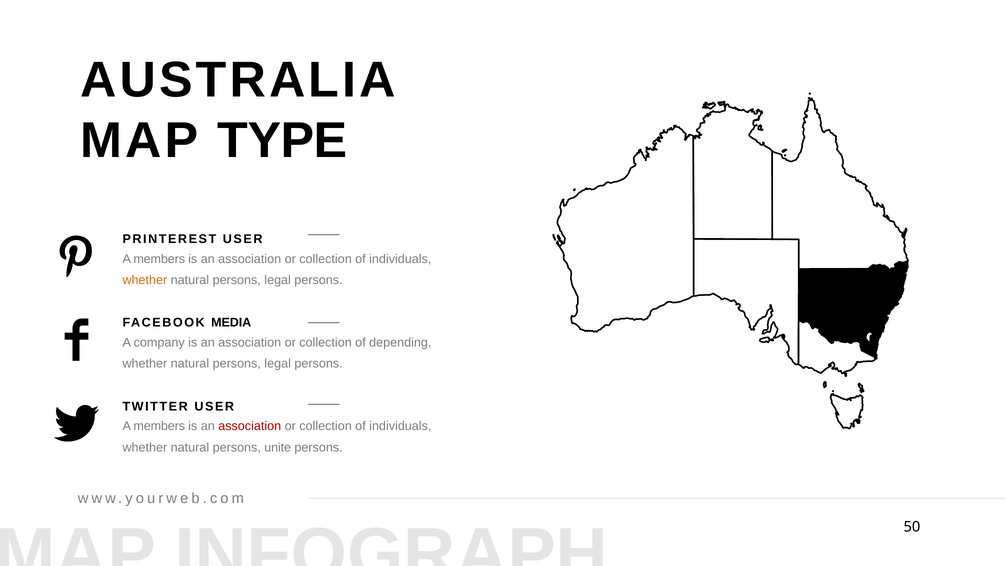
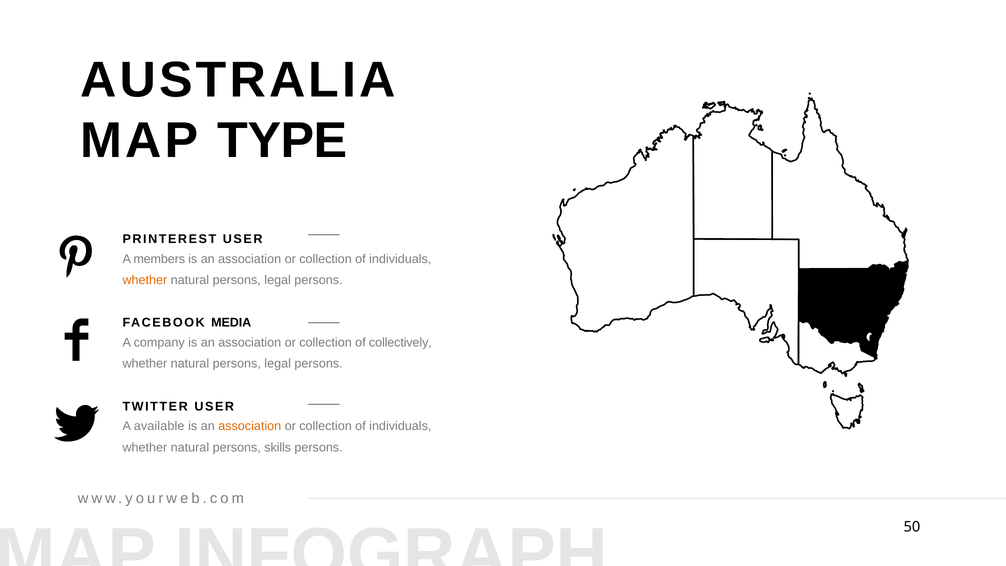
depending: depending -> collectively (400, 343)
members: members -> available (159, 426)
association colour: red -> orange (250, 426)
unite: unite -> skills (278, 447)
